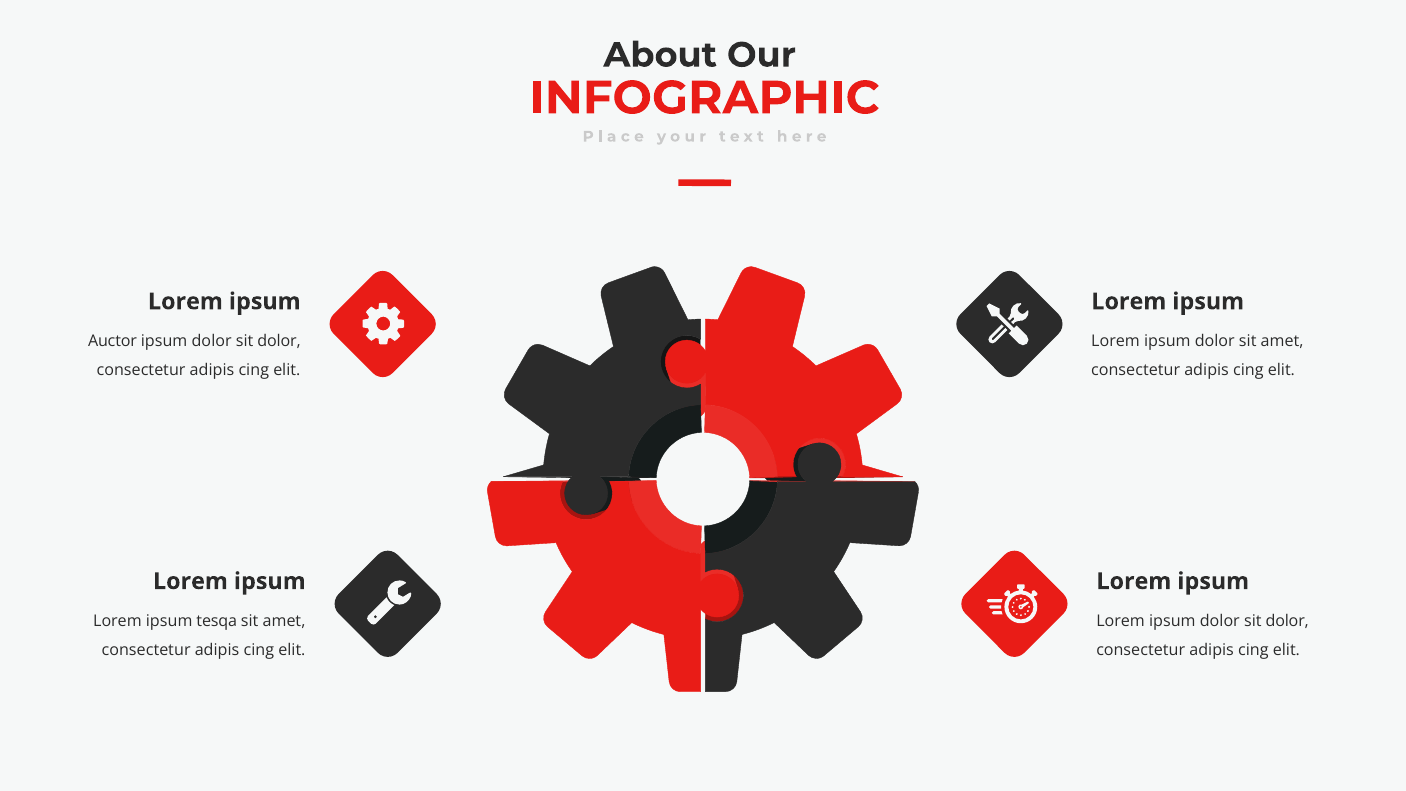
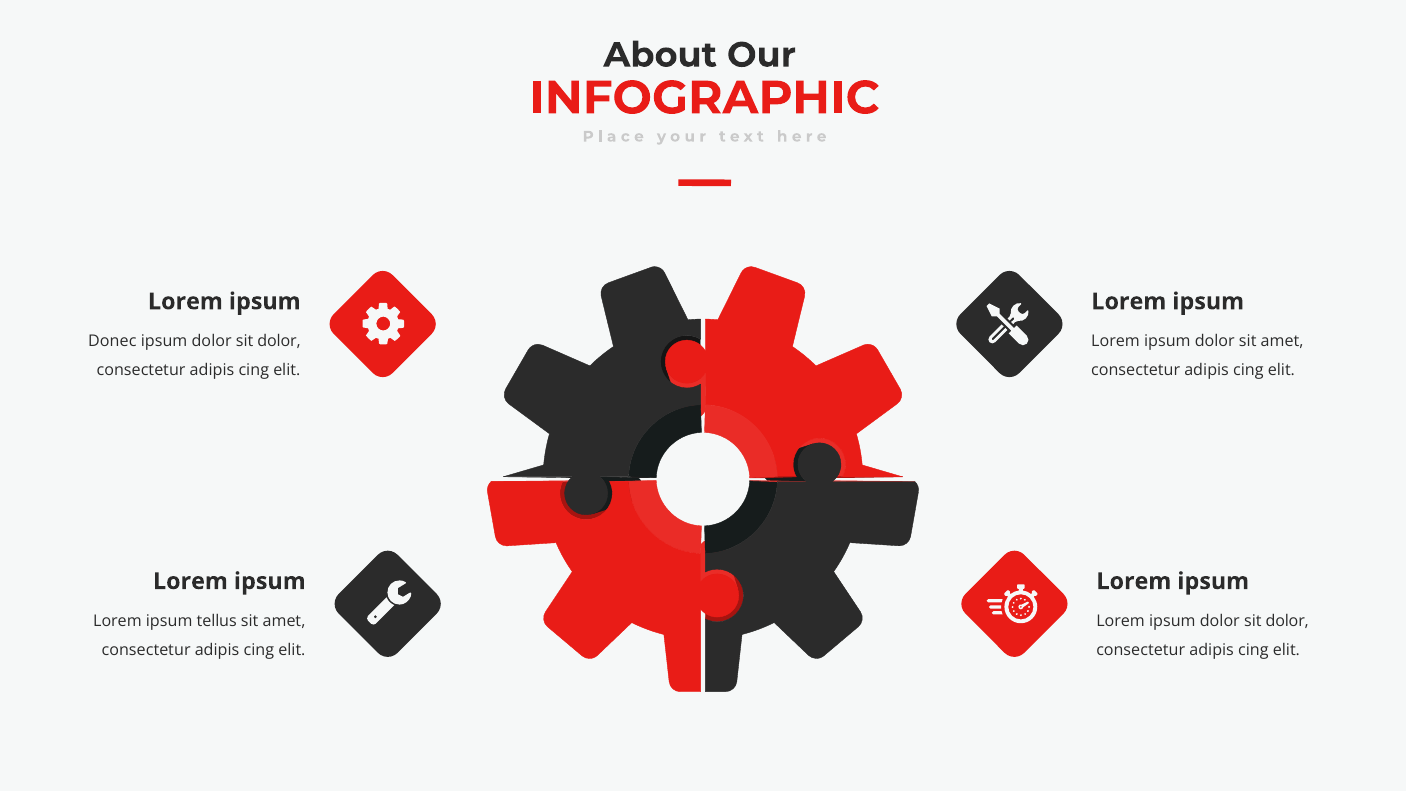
Auctor: Auctor -> Donec (112, 341)
tesqa: tesqa -> tellus (217, 621)
